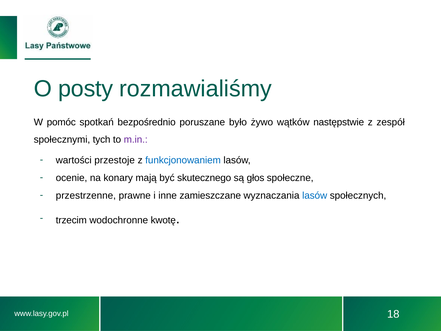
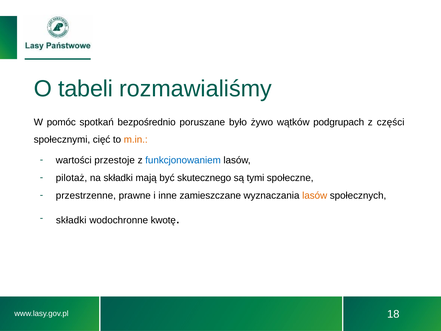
posty: posty -> tabeli (86, 89)
następstwie: następstwie -> podgrupach (339, 122)
zespół: zespół -> części (391, 122)
tych: tych -> cięć (102, 140)
m.in colour: purple -> orange (136, 140)
ocenie: ocenie -> pilotaż (71, 178)
na konary: konary -> składki (118, 178)
głos: głos -> tymi (256, 178)
lasów colour: blue -> orange (315, 195)
trzecim: trzecim -> składki (71, 220)
